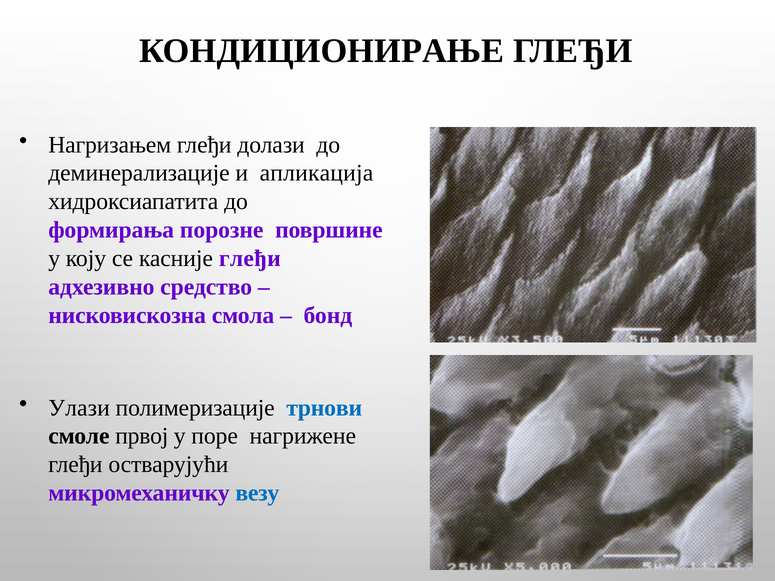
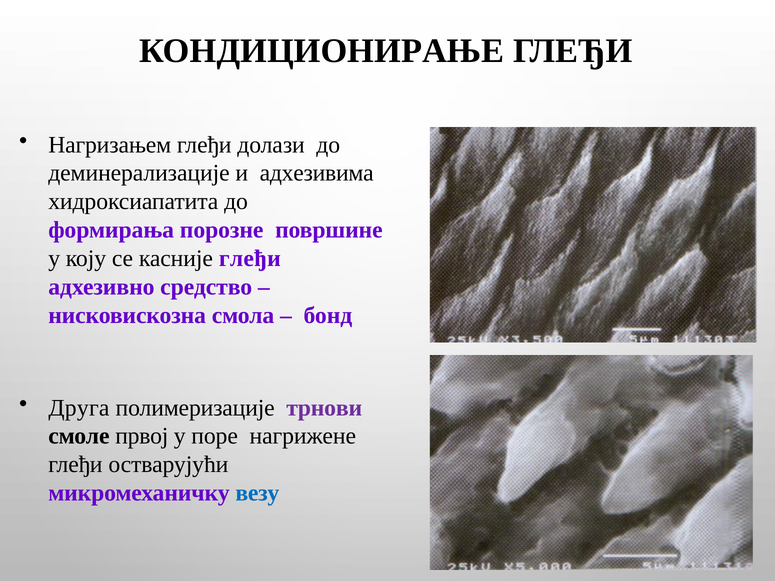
апликација: апликација -> адхезивима (317, 173)
Улази: Улази -> Друга (79, 408)
трнови colour: blue -> purple (324, 408)
